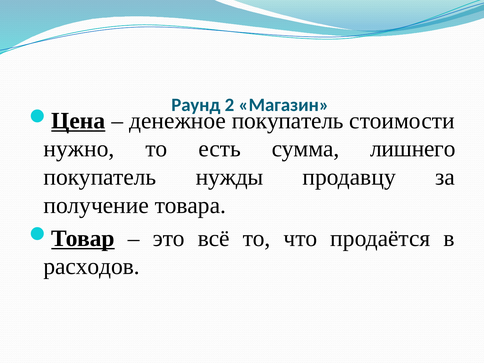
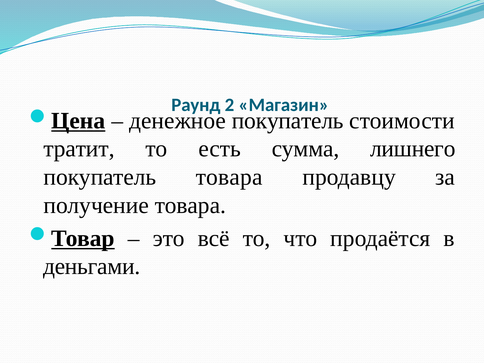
нужно: нужно -> тратит (79, 149)
покупатель нужды: нужды -> товара (229, 177)
расходов: расходов -> деньгами (92, 266)
